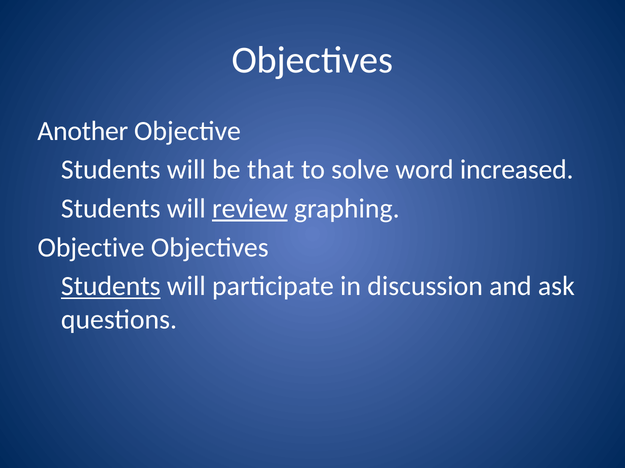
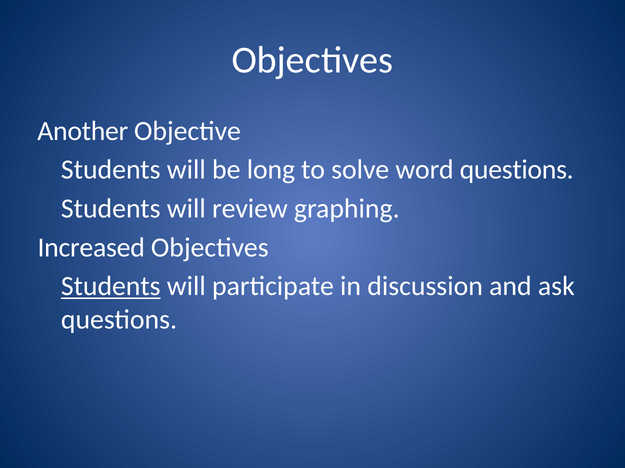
that: that -> long (271, 170)
word increased: increased -> questions (517, 170)
review underline: present -> none (250, 209)
Objective: Objective -> Increased (91, 248)
